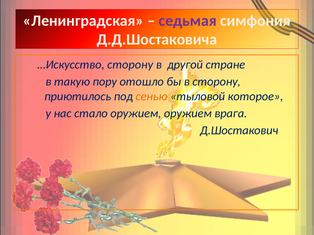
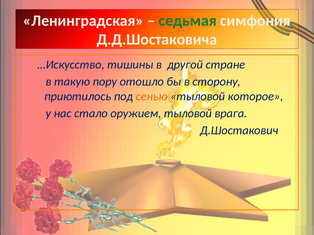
седьмая colour: purple -> green (188, 21)
…Искусство сторону: сторону -> тишины (130, 65)
оружием оружием: оружием -> тыловой (188, 114)
